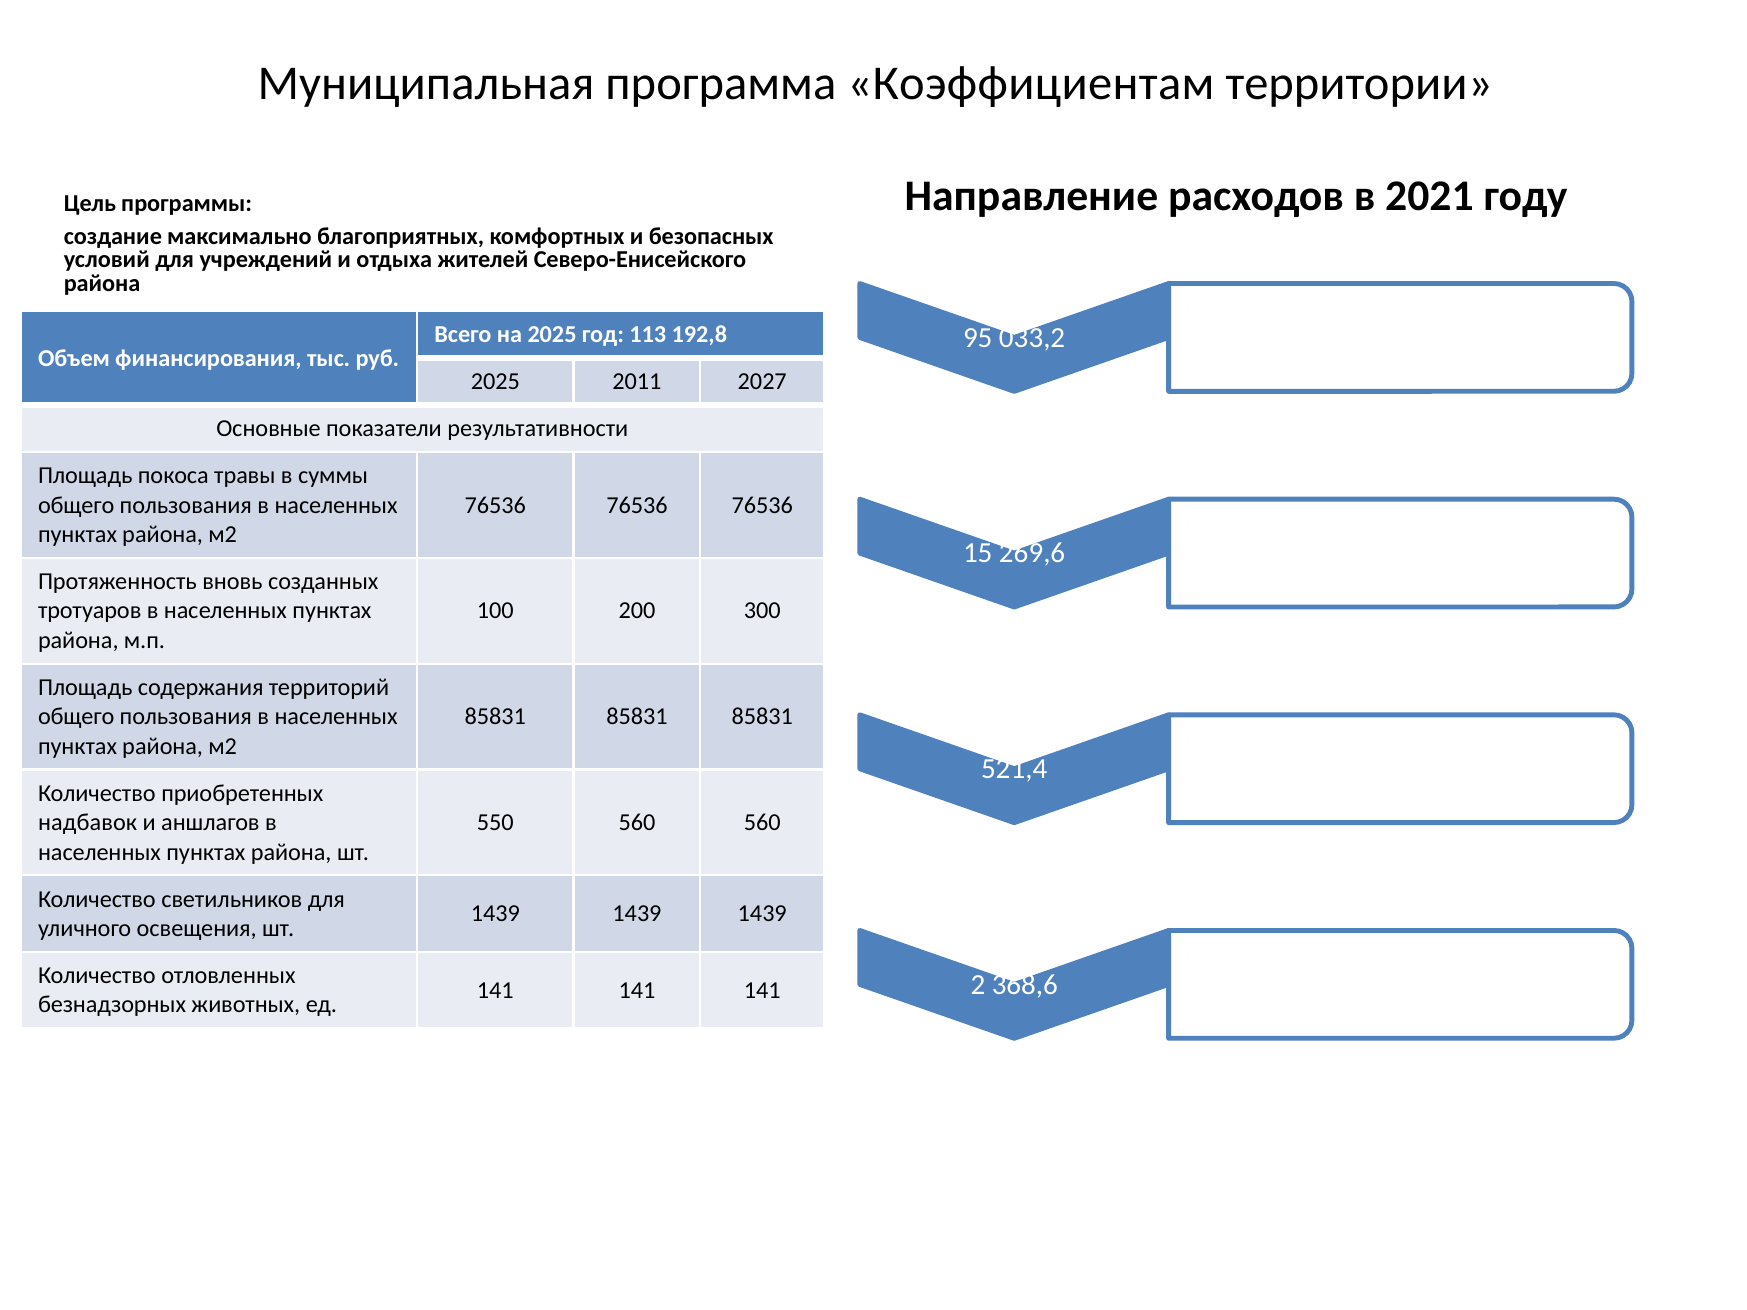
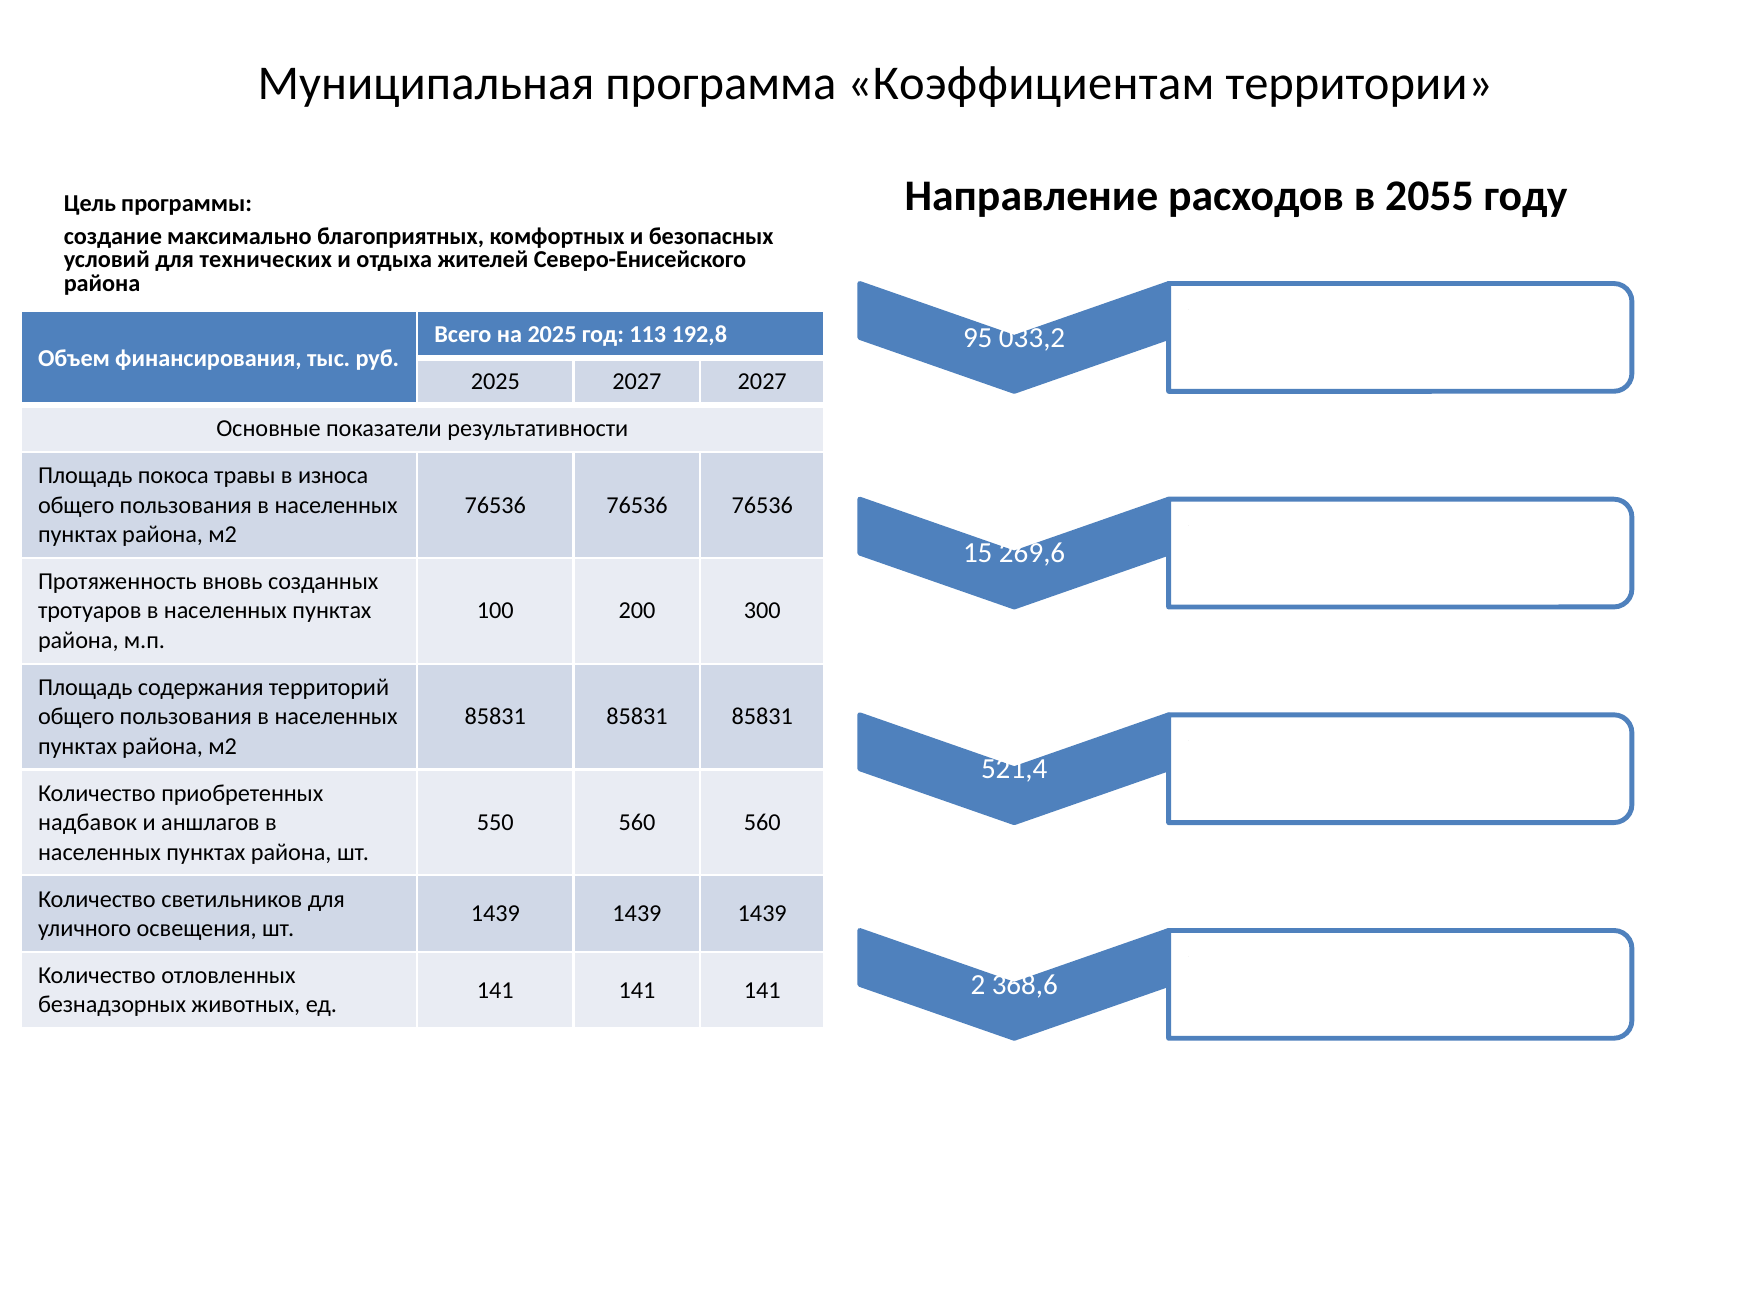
2021: 2021 -> 2055 (1429, 196)
учреждений: учреждений -> технических (266, 260)
2025 2011: 2011 -> 2027 (637, 382)
суммы: суммы -> износа (333, 476)
